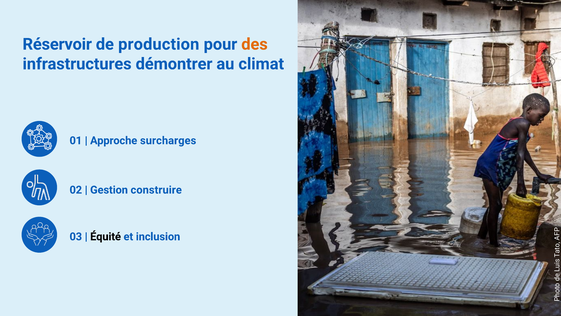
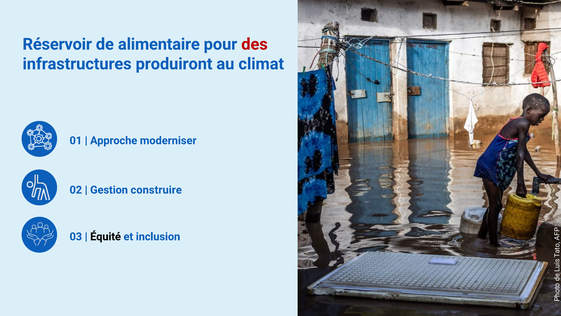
production: production -> alimentaire (159, 44)
des colour: orange -> red (255, 44)
démontrer: démontrer -> produiront (174, 64)
surcharges: surcharges -> moderniser (168, 140)
